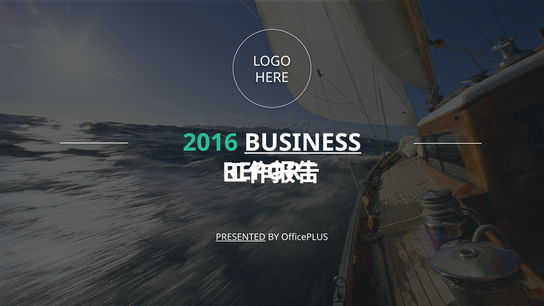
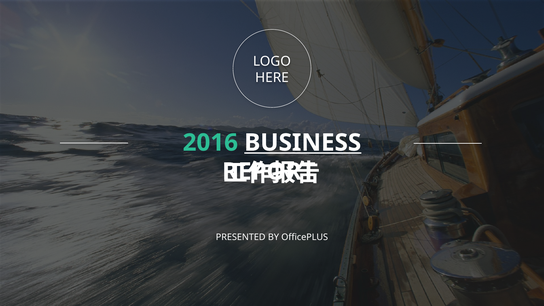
PRESENTED underline: present -> none (241, 237)
